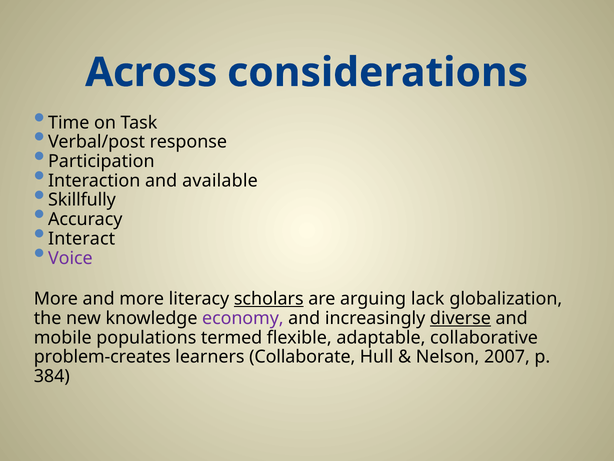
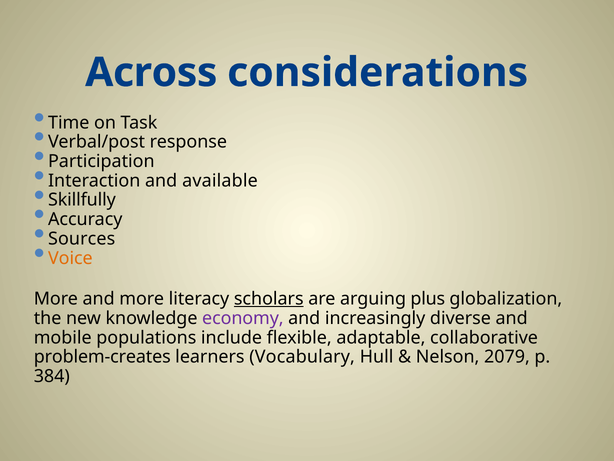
Interact: Interact -> Sources (82, 239)
Voice colour: purple -> orange (70, 258)
lack: lack -> plus (428, 299)
diverse underline: present -> none (460, 318)
termed: termed -> include (232, 337)
Collaborate: Collaborate -> Vocabulary (302, 357)
2007: 2007 -> 2079 (507, 357)
